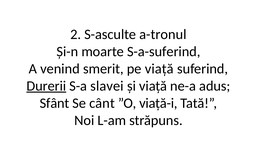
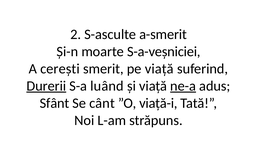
a-tronul: a-tronul -> a-smerit (163, 34)
S-a-suferind: S-a-suferind -> S-a-veșniciei (164, 51)
venind: venind -> cerești (60, 69)
slavei: slavei -> luând (107, 86)
ne-a underline: none -> present (183, 86)
